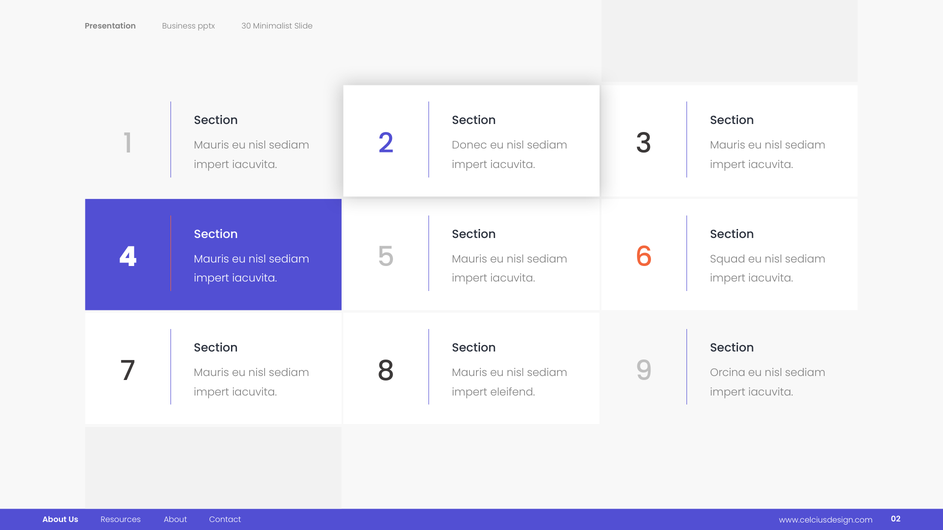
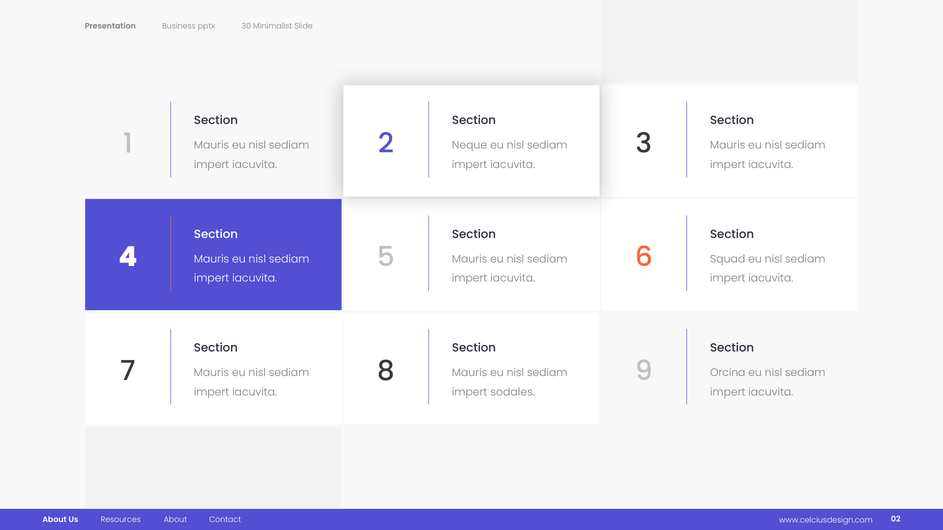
Donec: Donec -> Neque (470, 145)
eleifend: eleifend -> sodales (513, 392)
